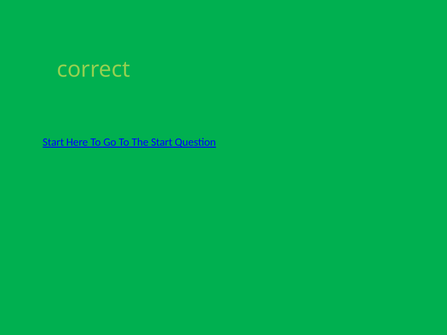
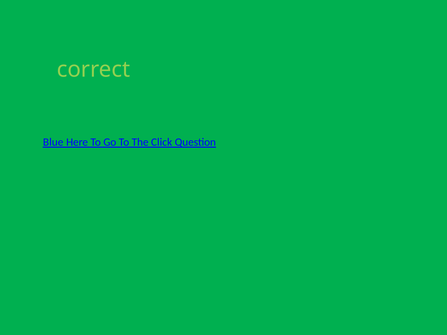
Start: Start -> Blue (53, 142)
The Start: Start -> Click (162, 142)
